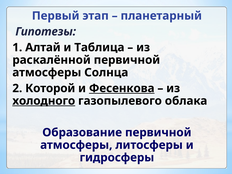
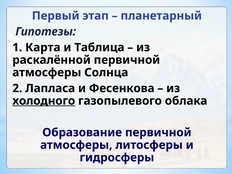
Алтай: Алтай -> Карта (43, 47)
Которой: Которой -> Лапласа (50, 88)
Фесенкова underline: present -> none (122, 88)
